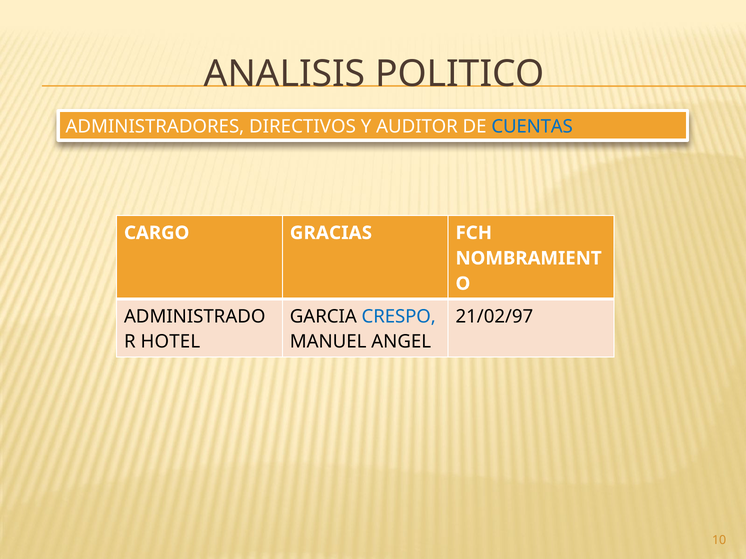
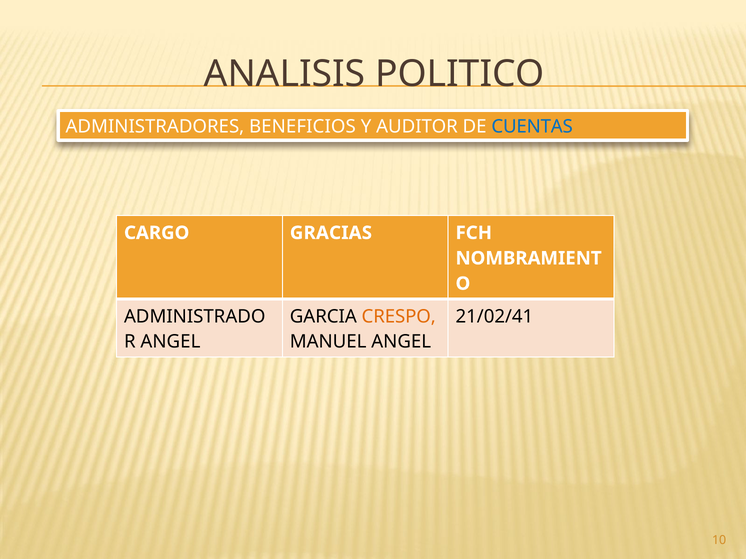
DIRECTIVOS: DIRECTIVOS -> BENEFICIOS (302, 127)
CRESPO colour: blue -> orange (399, 317)
21/02/97: 21/02/97 -> 21/02/41 (494, 317)
HOTEL: HOTEL -> ANGEL (170, 342)
